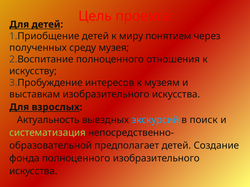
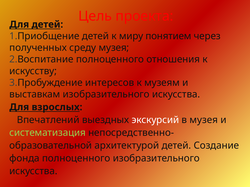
Актуальность: Актуальность -> Впечатлений (48, 120)
экскурсий colour: light blue -> white (155, 120)
в поиск: поиск -> музея (204, 120)
предполагает: предполагает -> архитектурой (127, 146)
